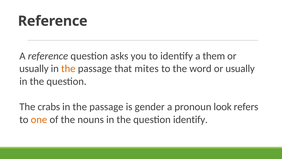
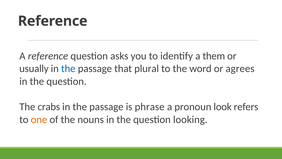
the colour: orange -> blue (68, 69)
mites: mites -> plural (147, 69)
word or usually: usually -> agrees (240, 69)
gender: gender -> phrase (150, 107)
question identify: identify -> looking (190, 119)
